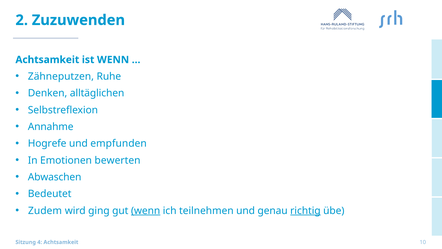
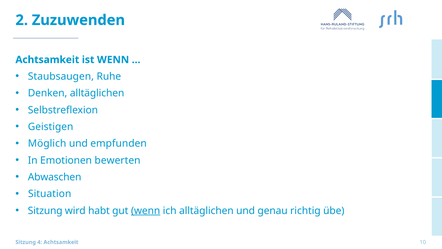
Zähneputzen: Zähneputzen -> Staubsaugen (61, 76)
Annahme: Annahme -> Geistigen (51, 127)
Hogrefe: Hogrefe -> Möglich (47, 143)
Bedeutet: Bedeutet -> Situation (50, 194)
Zudem: Zudem -> Sitzung (45, 210)
ging: ging -> habt (99, 210)
ich teilnehmen: teilnehmen -> alltäglichen (206, 210)
richtig underline: present -> none (305, 210)
